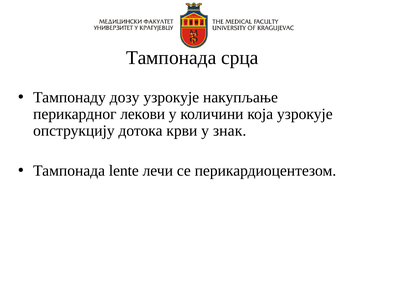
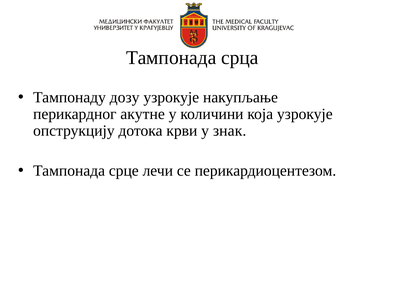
лекови: лекови -> акутне (143, 114)
lente: lente -> срце (124, 171)
